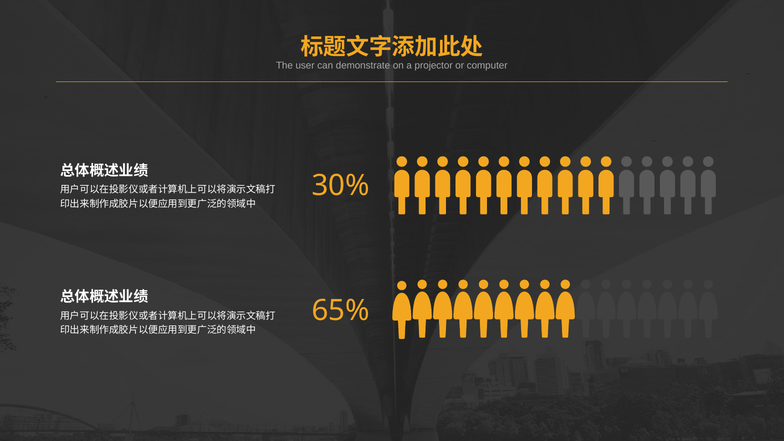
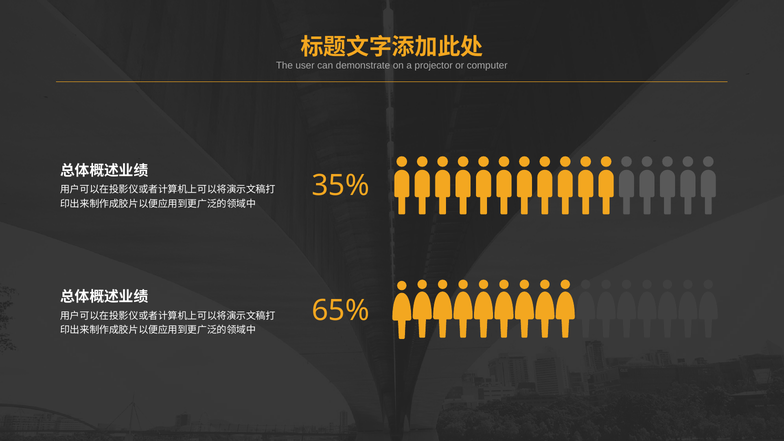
30%: 30% -> 35% (341, 185)
